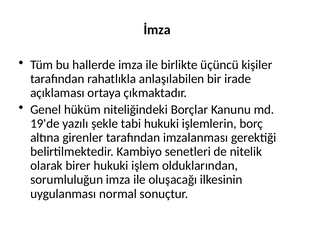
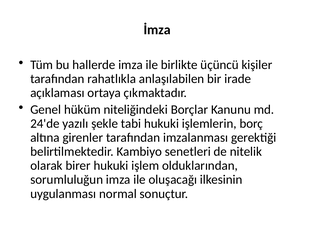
19'de: 19'de -> 24'de (45, 123)
